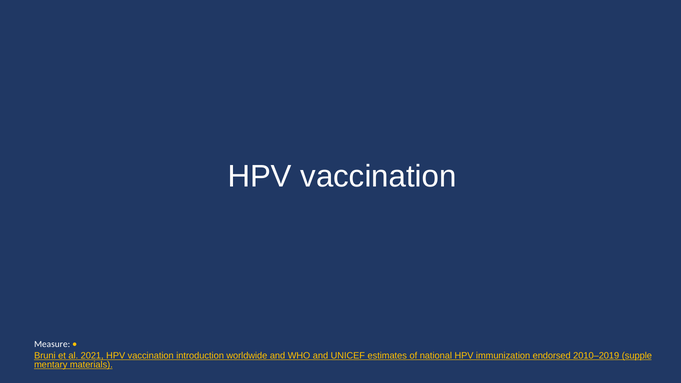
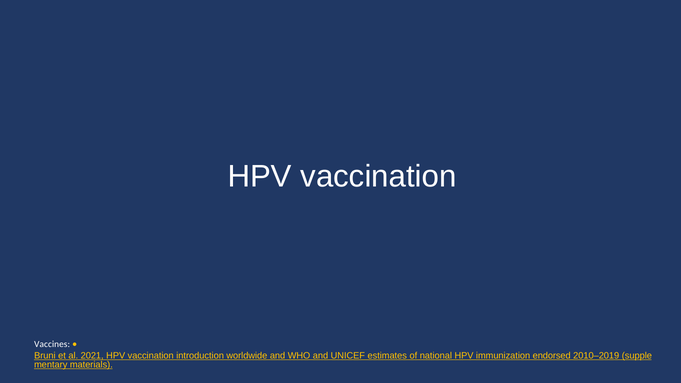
Measure: Measure -> Vaccines (52, 344)
